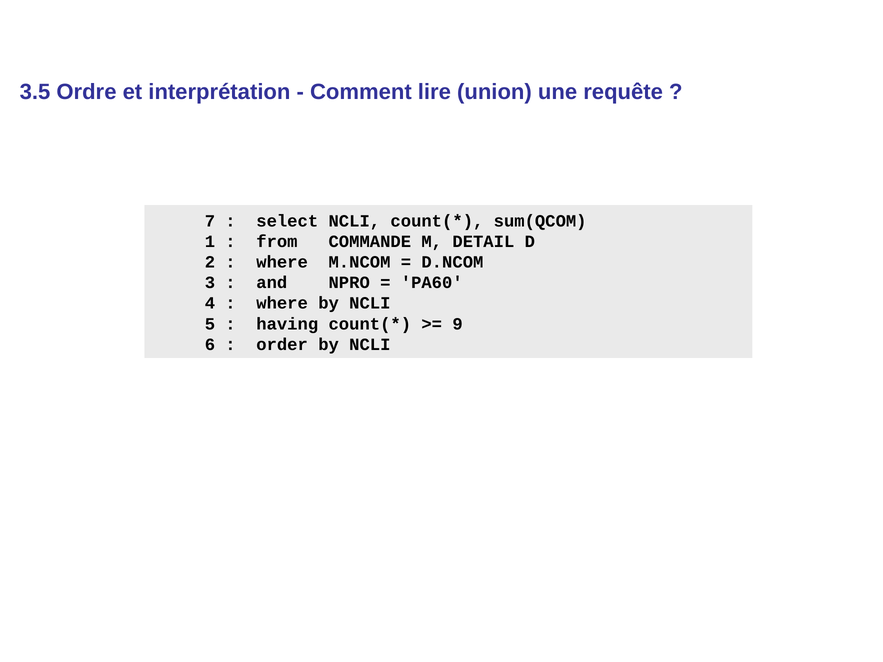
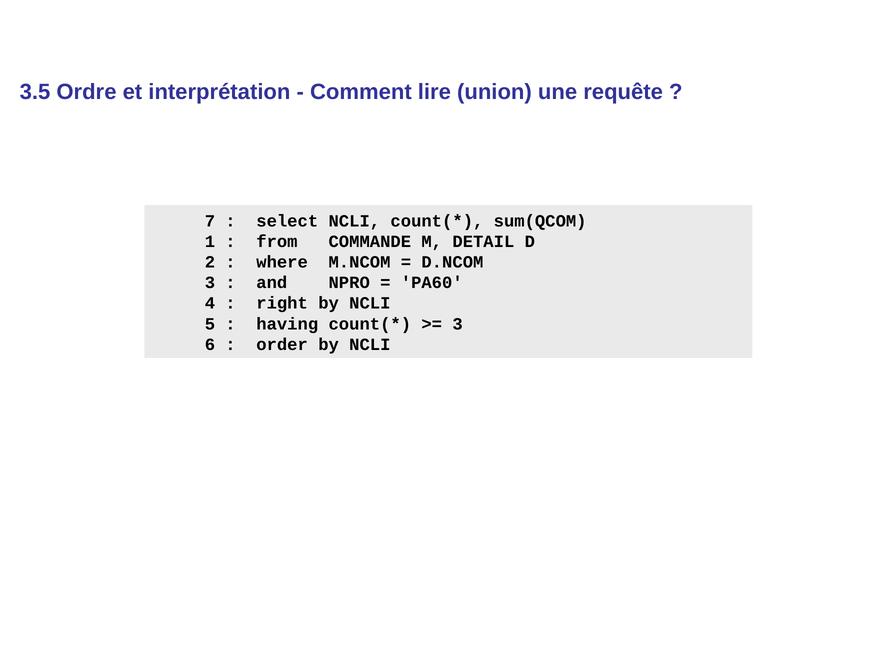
where: where -> right (282, 303)
9: 9 -> 3 (458, 324)
